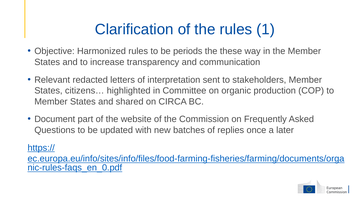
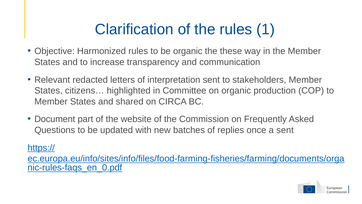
be periods: periods -> organic (188, 51)
a later: later -> sent (285, 130)
